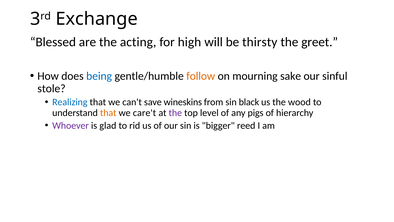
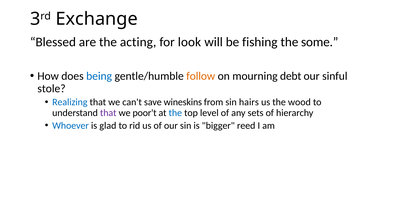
high: high -> look (189, 42)
thirsty: thirsty -> fishing (260, 42)
greet: greet -> some (320, 42)
sake: sake -> debt (291, 76)
black: black -> hairs (249, 102)
that colour: orange -> purple (108, 113)
care't: care't -> poor't (145, 113)
the colour: purple -> blue (175, 113)
pigs: pigs -> sets (256, 113)
Whoever colour: purple -> blue (71, 125)
